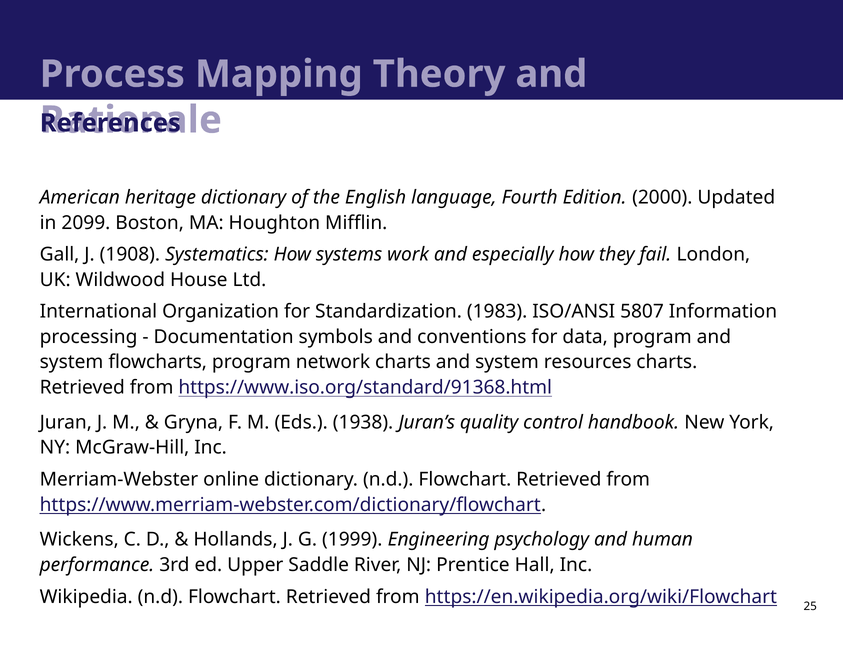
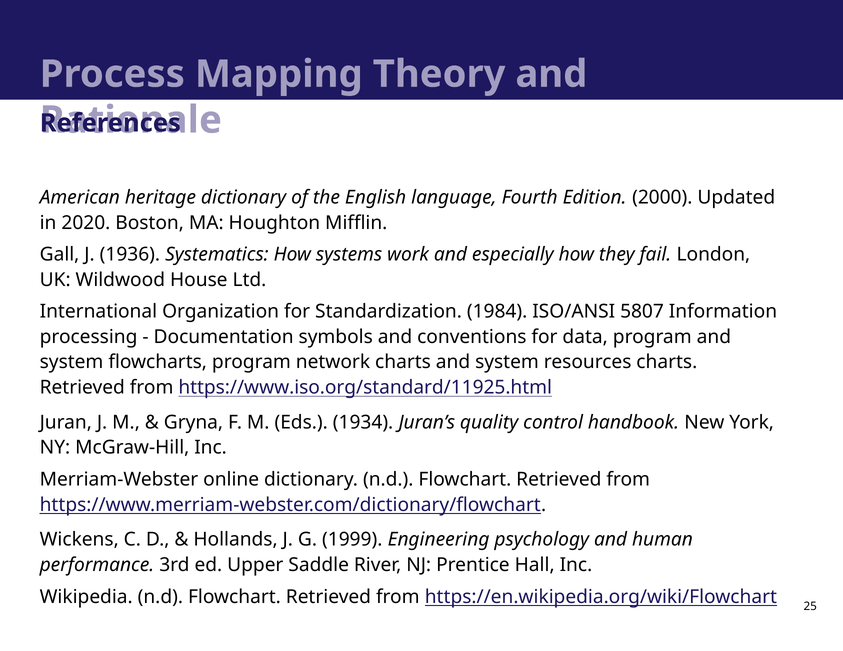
2099: 2099 -> 2020 (86, 223)
1908: 1908 -> 1936 (130, 255)
1983: 1983 -> 1984 (497, 312)
https://www.iso.org/standard/91368.html: https://www.iso.org/standard/91368.html -> https://www.iso.org/standard/11925.html (365, 388)
1938: 1938 -> 1934 (363, 423)
